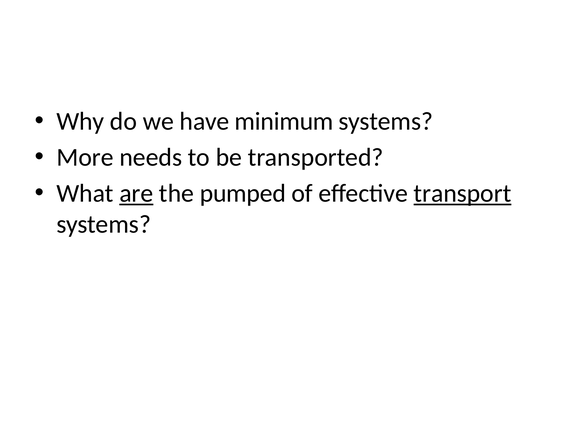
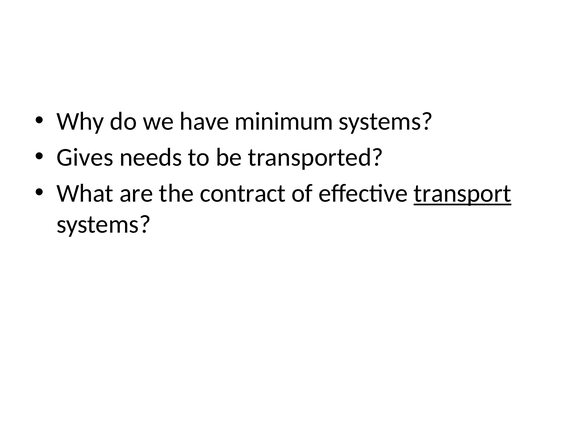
More: More -> Gives (85, 158)
are underline: present -> none (136, 194)
pumped: pumped -> contract (243, 194)
